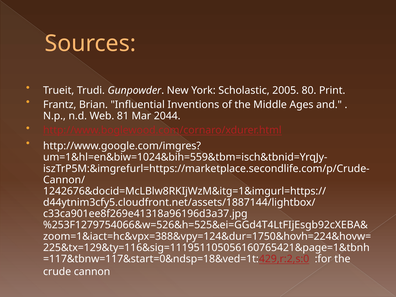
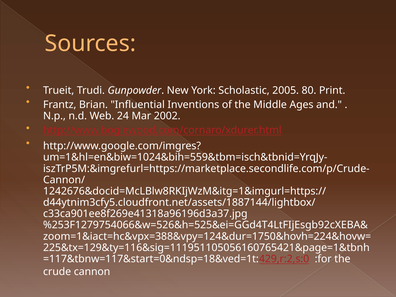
81: 81 -> 24 (123, 116)
2044: 2044 -> 2002 (167, 116)
